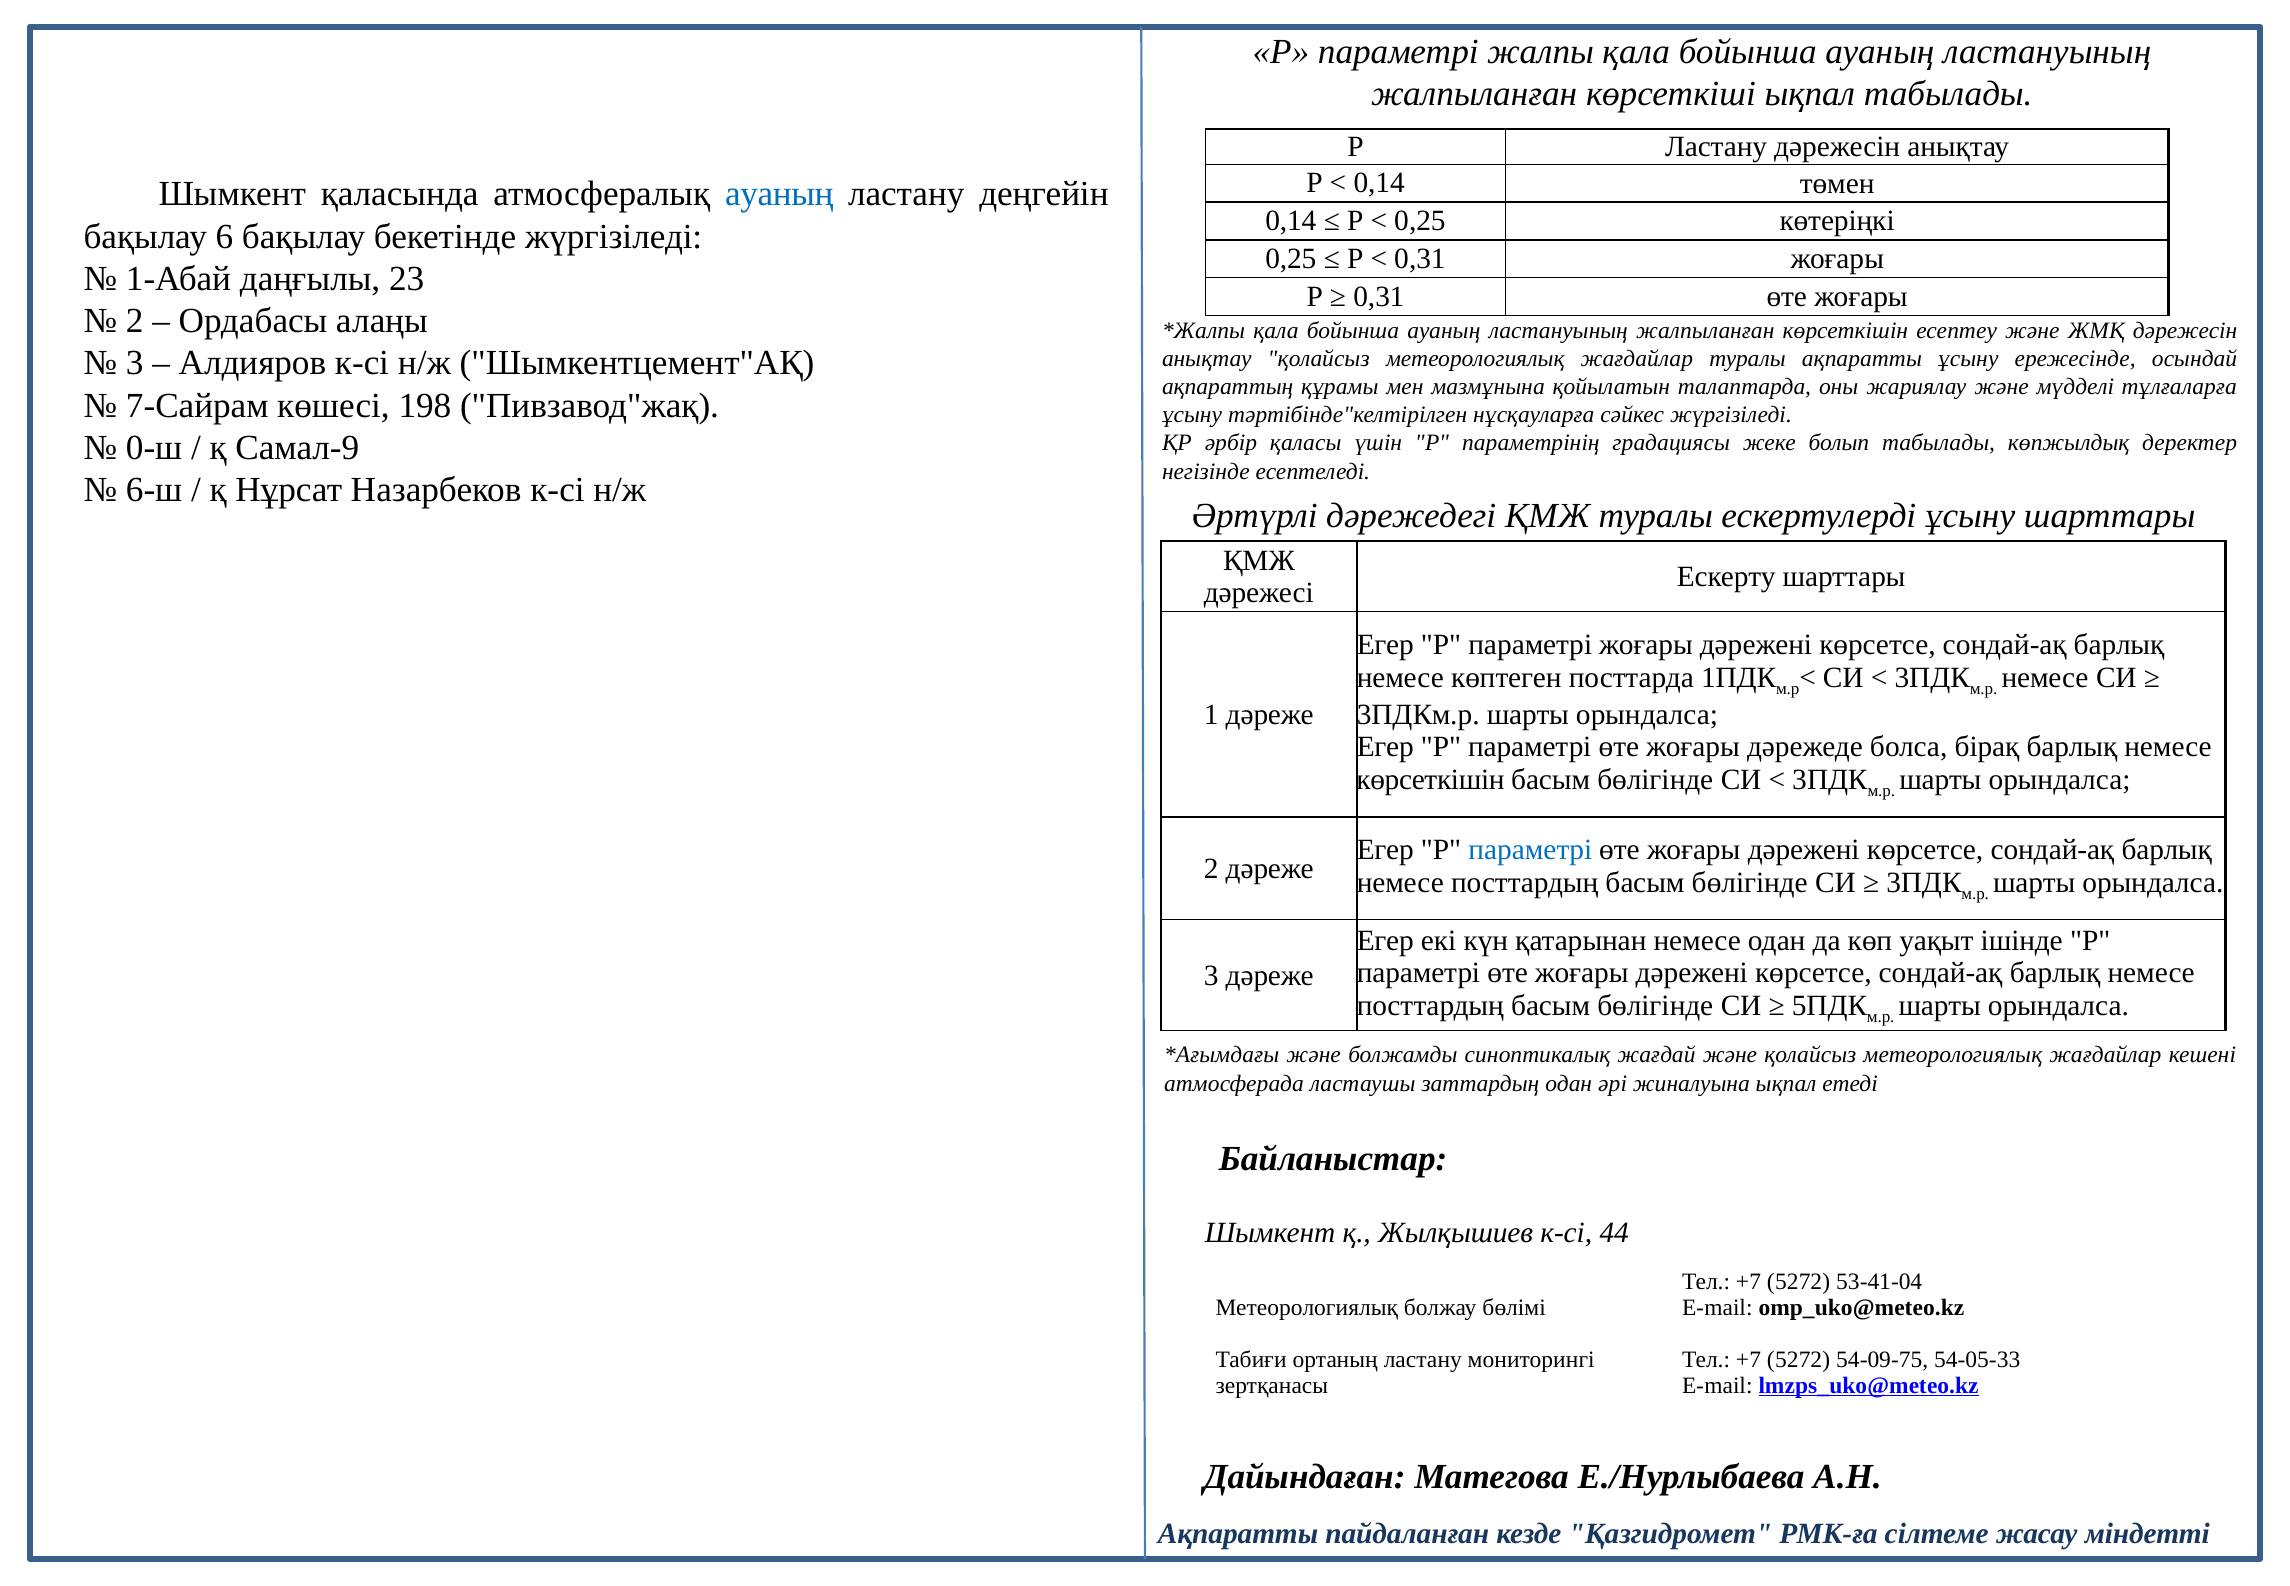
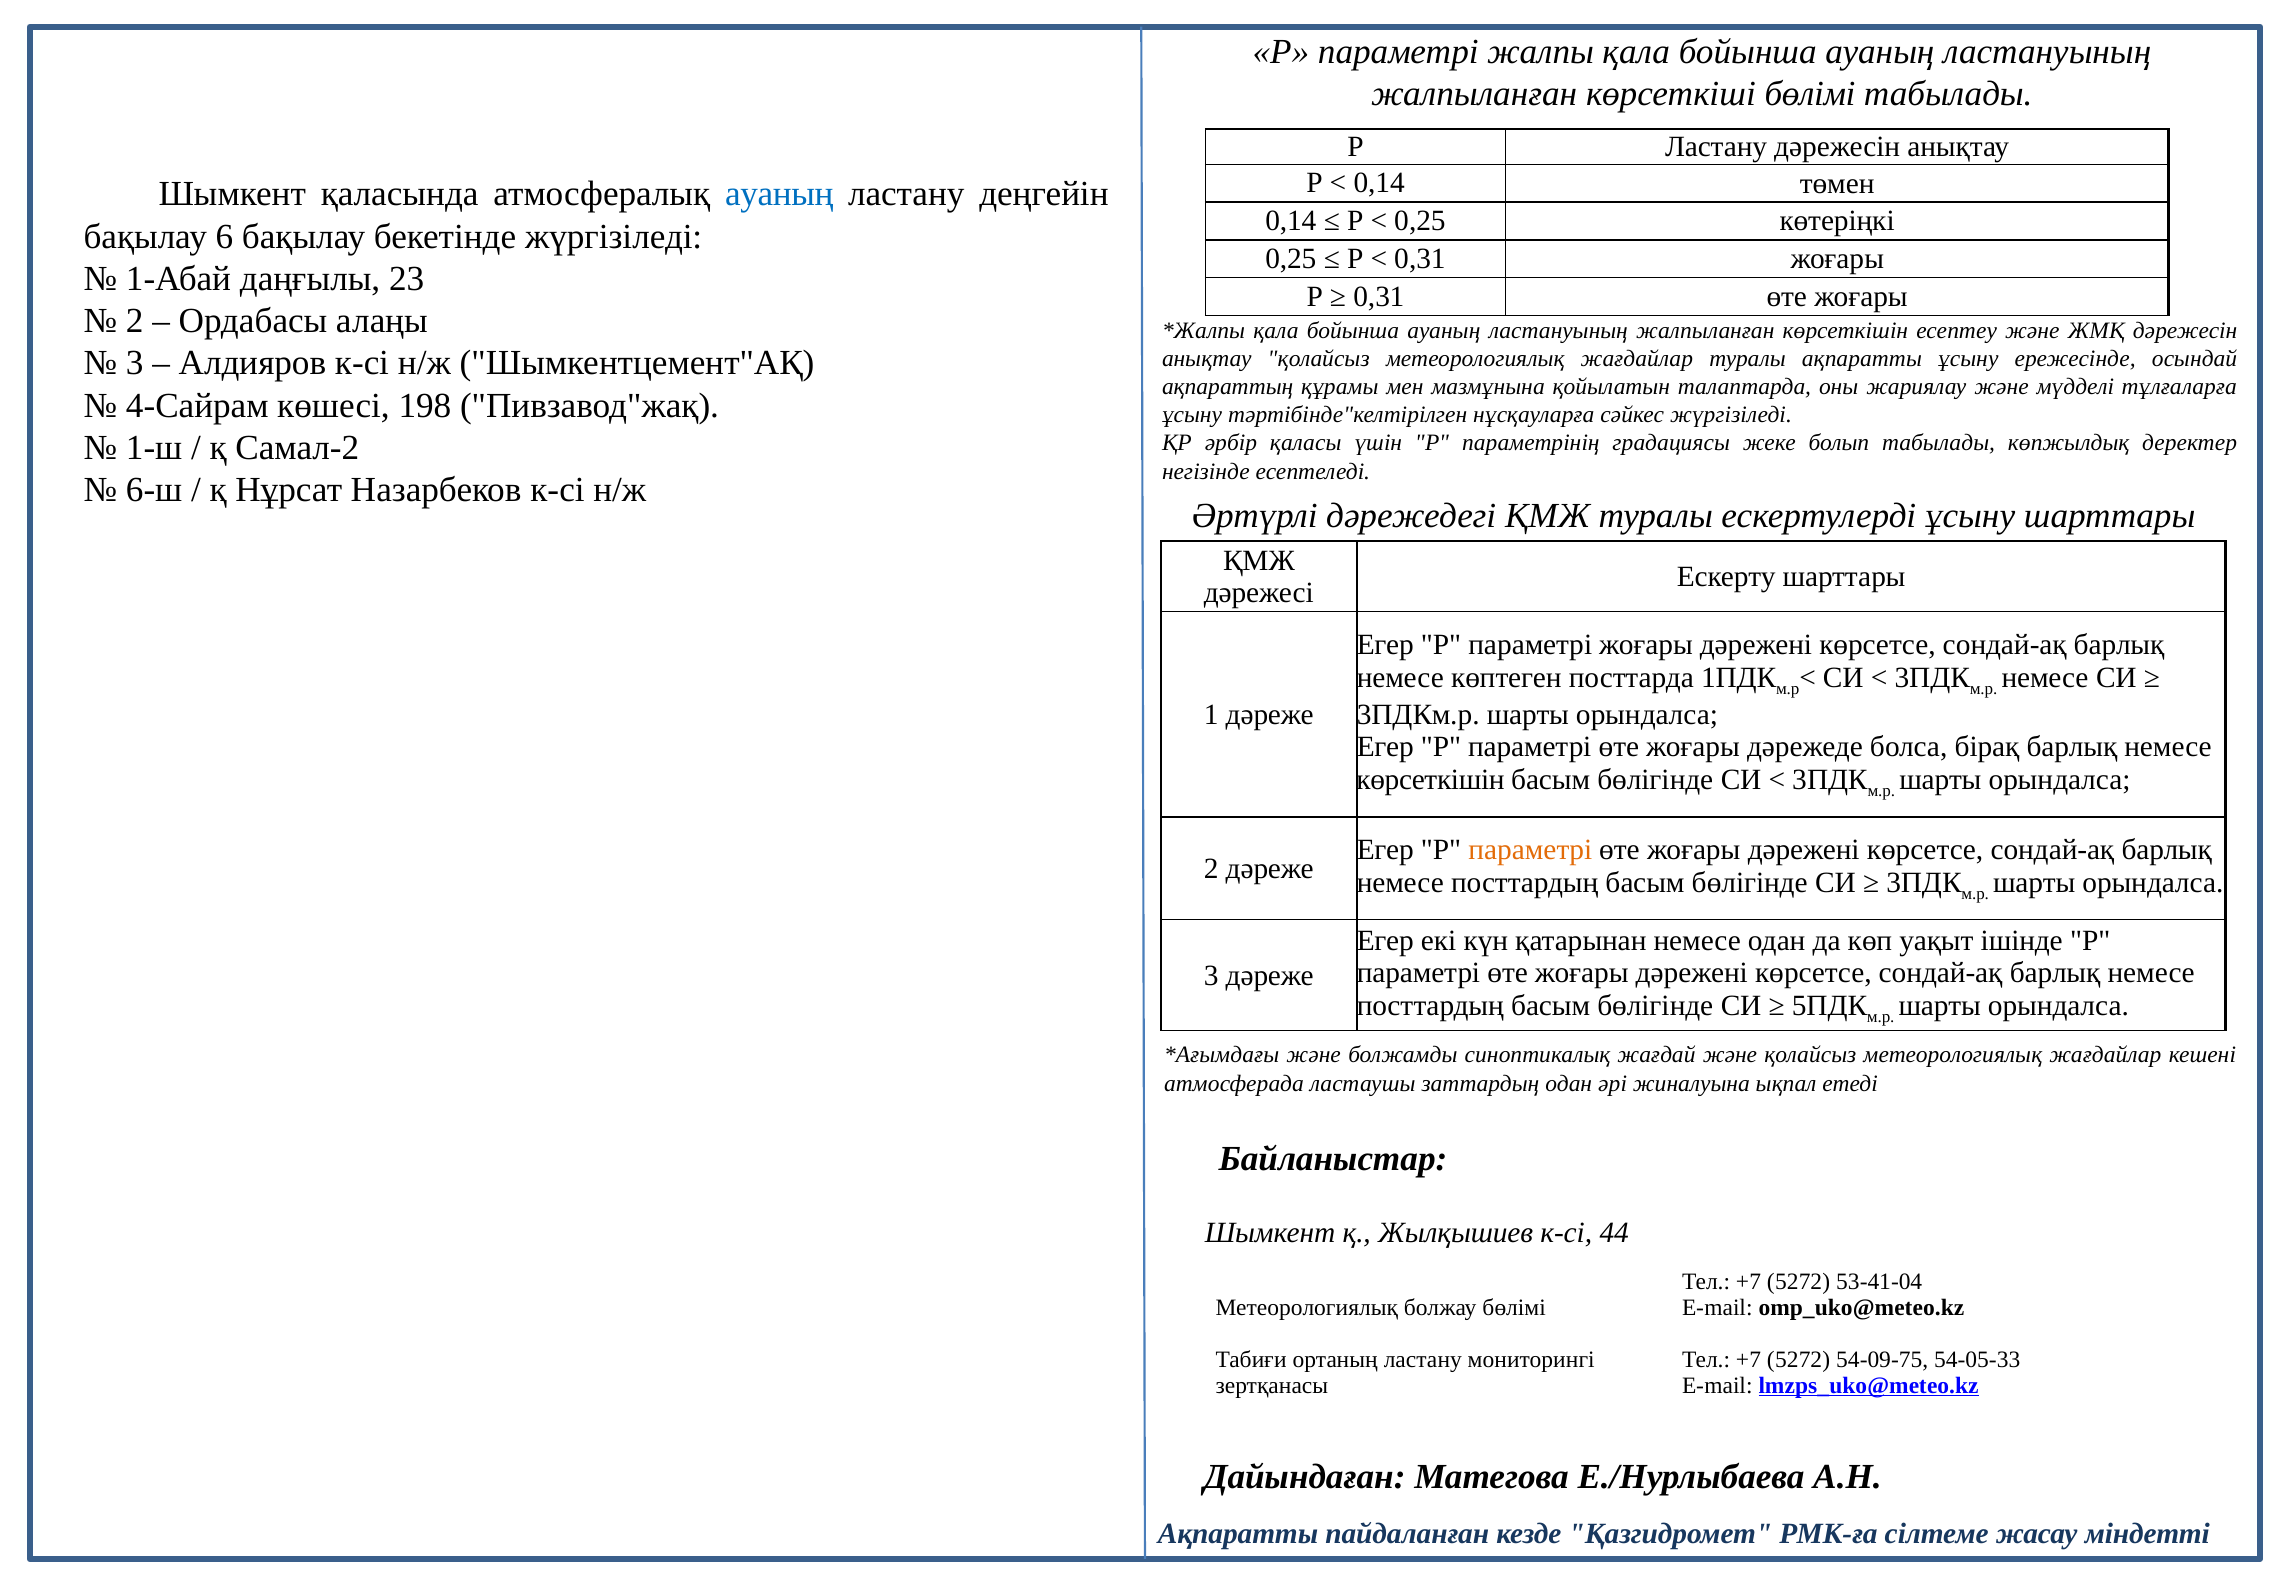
көрсеткіші ықпал: ықпал -> бөлімі (1810, 94)
7-Сайрам: 7-Сайрам -> 4-Сайрам (197, 405)
0-ш: 0-ш -> 1-ш (154, 448)
Самал-9: Самал-9 -> Самал-2 (297, 448)
параметрі colour: blue -> orange (1530, 850)
